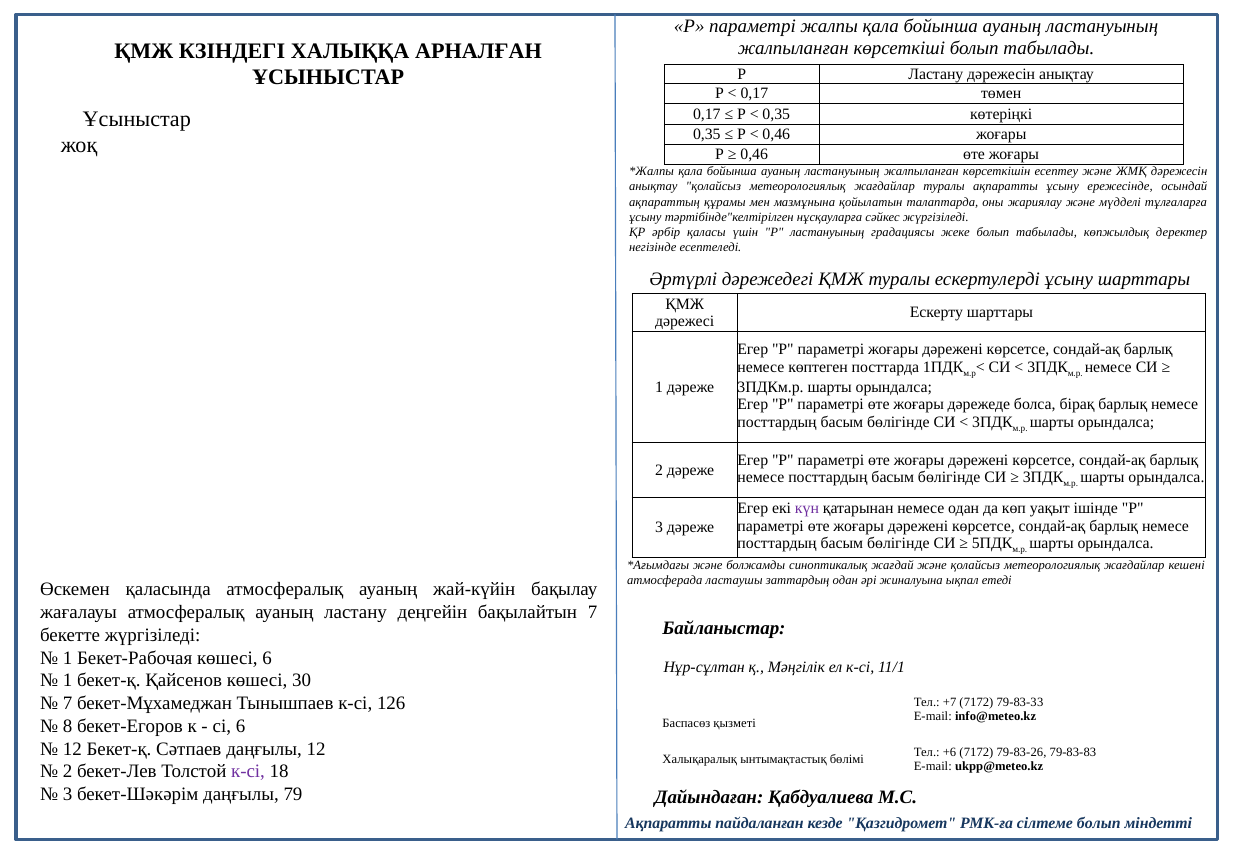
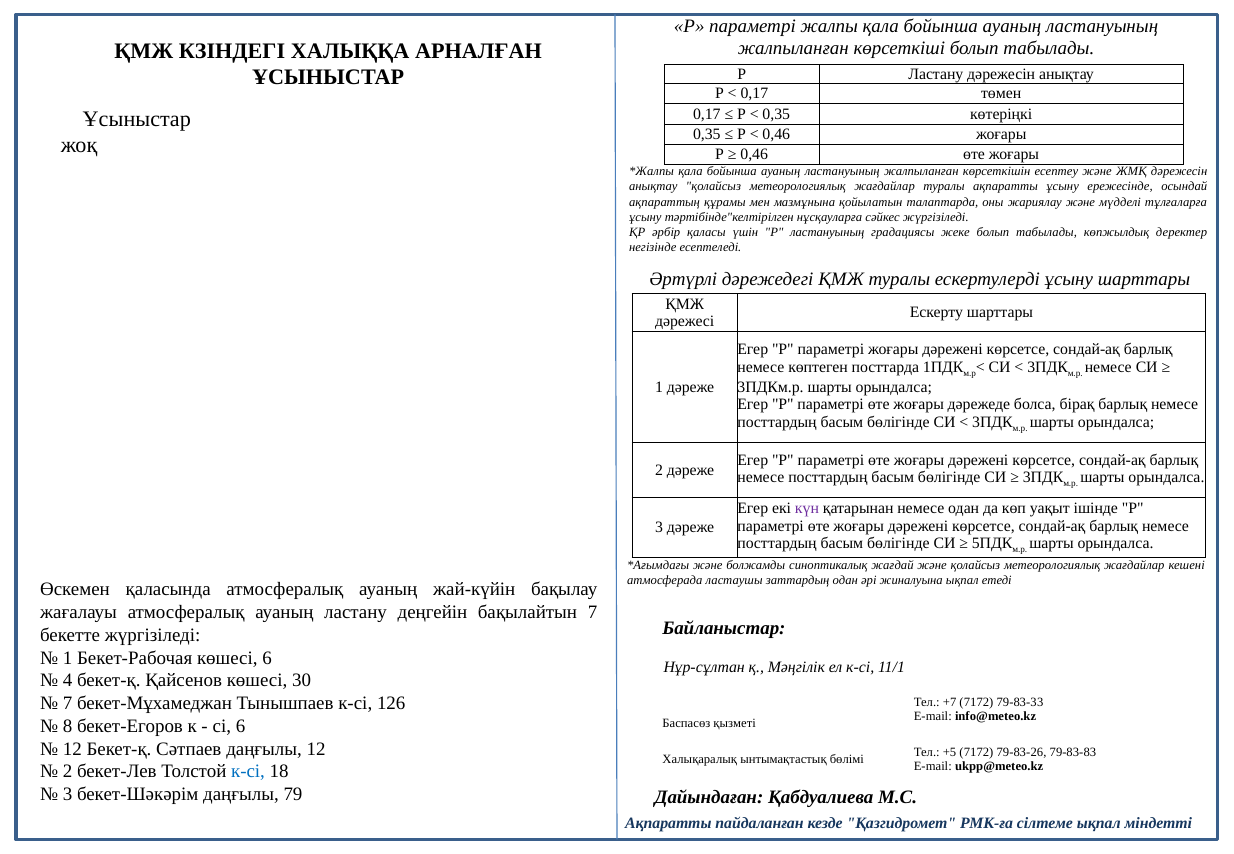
1: 1 -> 4 (68, 681)
+6: +6 -> +5 (950, 752)
к-сі colour: purple -> blue (248, 772)
сілтеме болып: болып -> ықпал (1099, 823)
